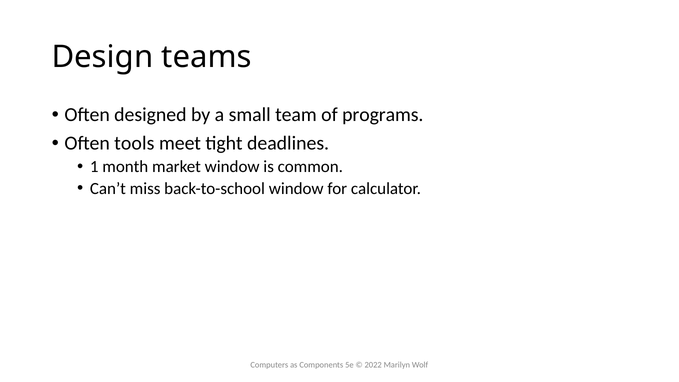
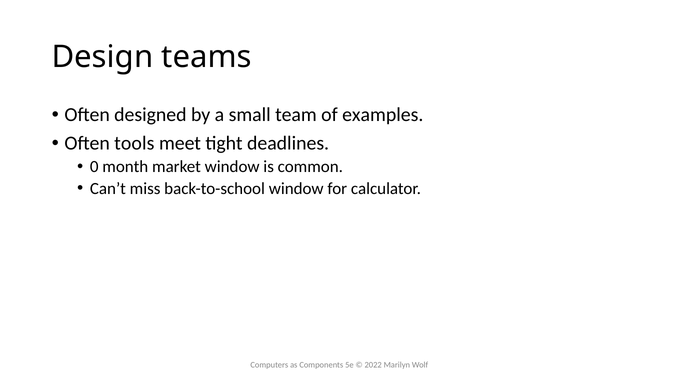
programs: programs -> examples (383, 115)
1: 1 -> 0 (94, 167)
